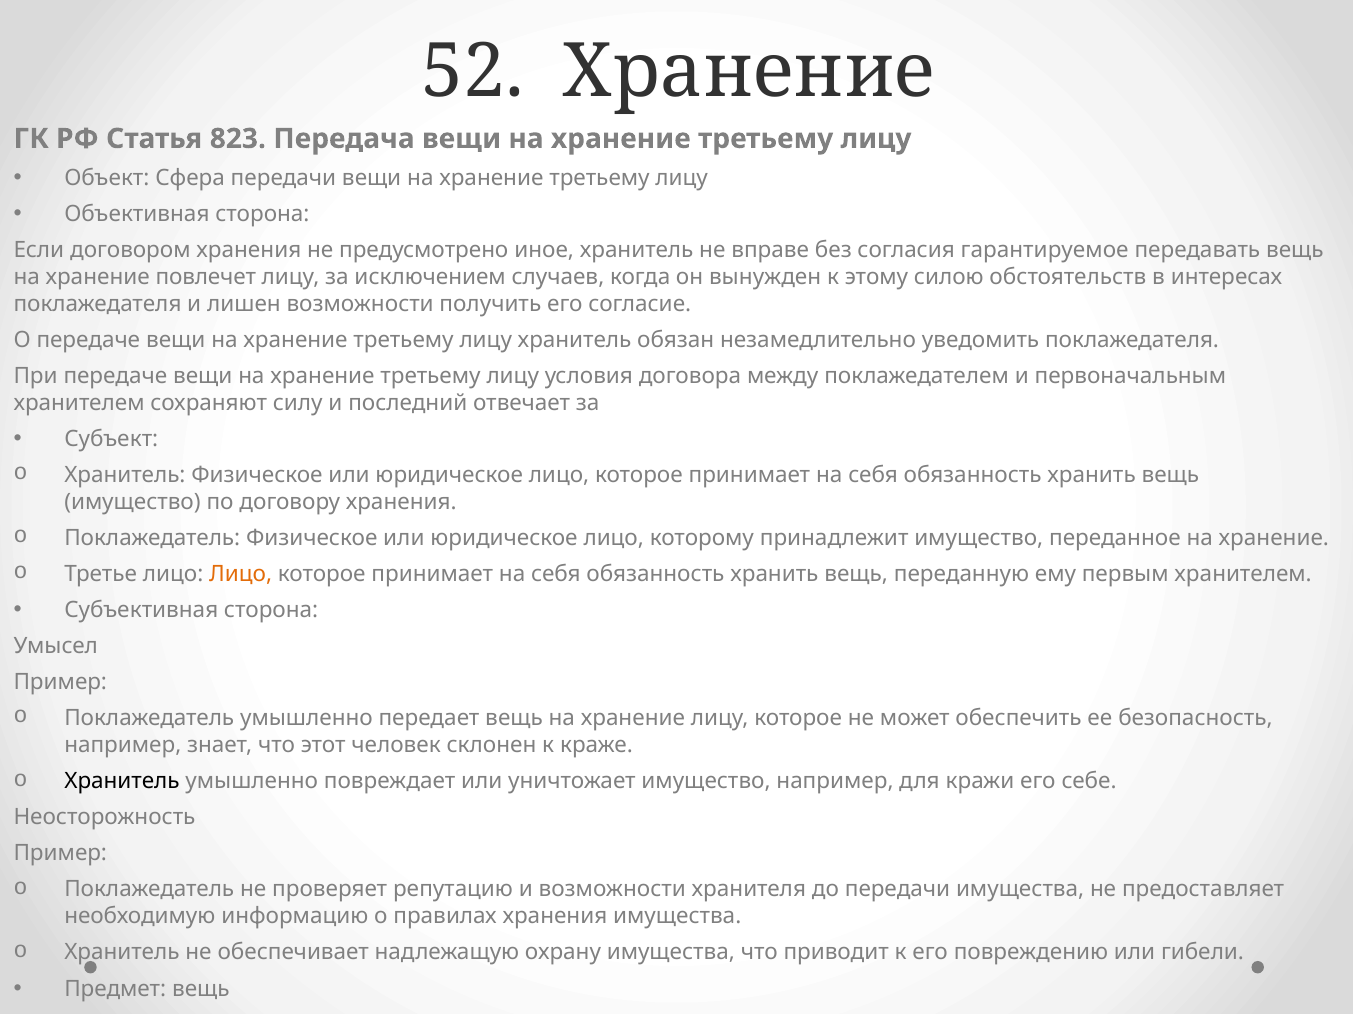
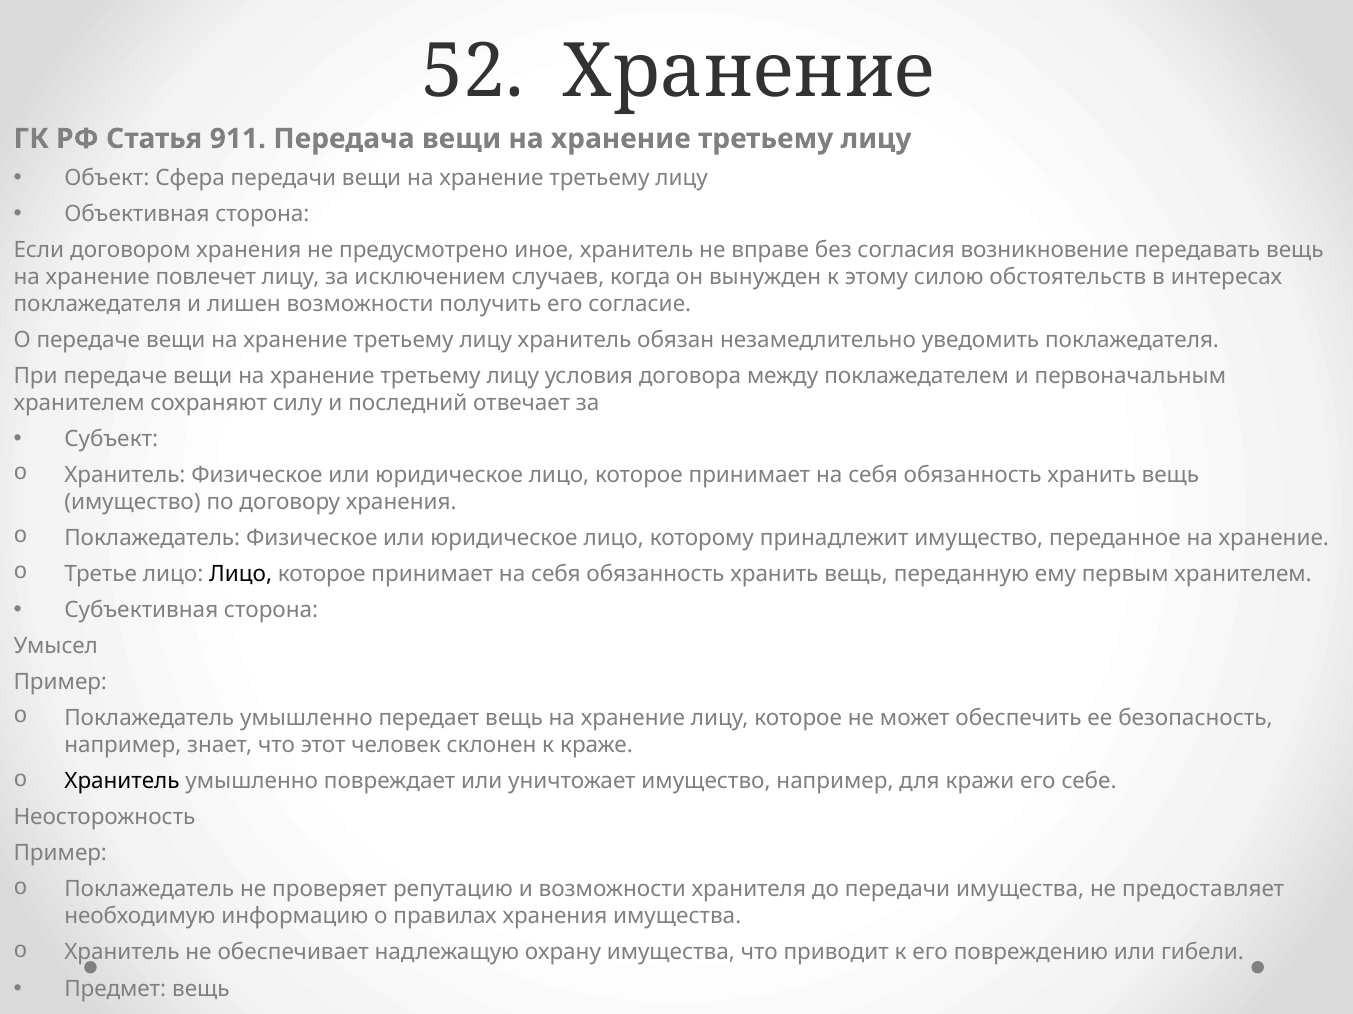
823: 823 -> 911 (238, 139)
гарантируемое: гарантируемое -> возникновение (1045, 250)
Лицо colour: orange -> black (241, 575)
